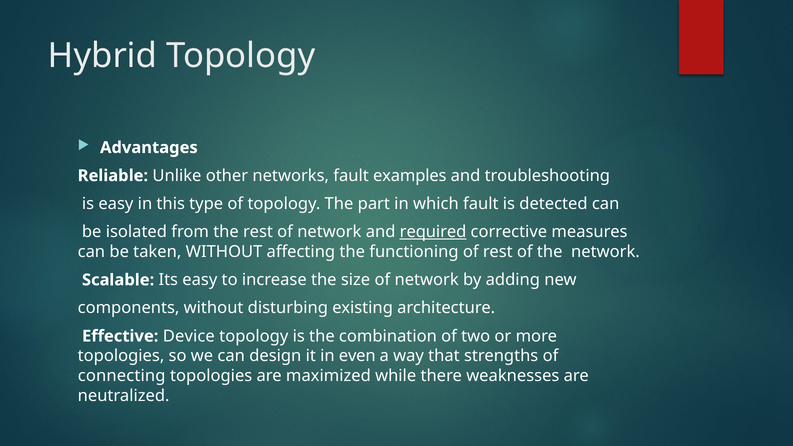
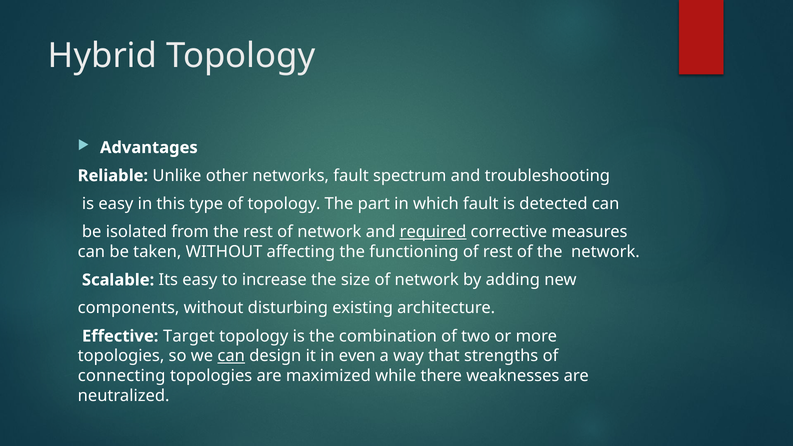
examples: examples -> spectrum (410, 176)
Device: Device -> Target (189, 336)
can underline: none -> present (231, 356)
